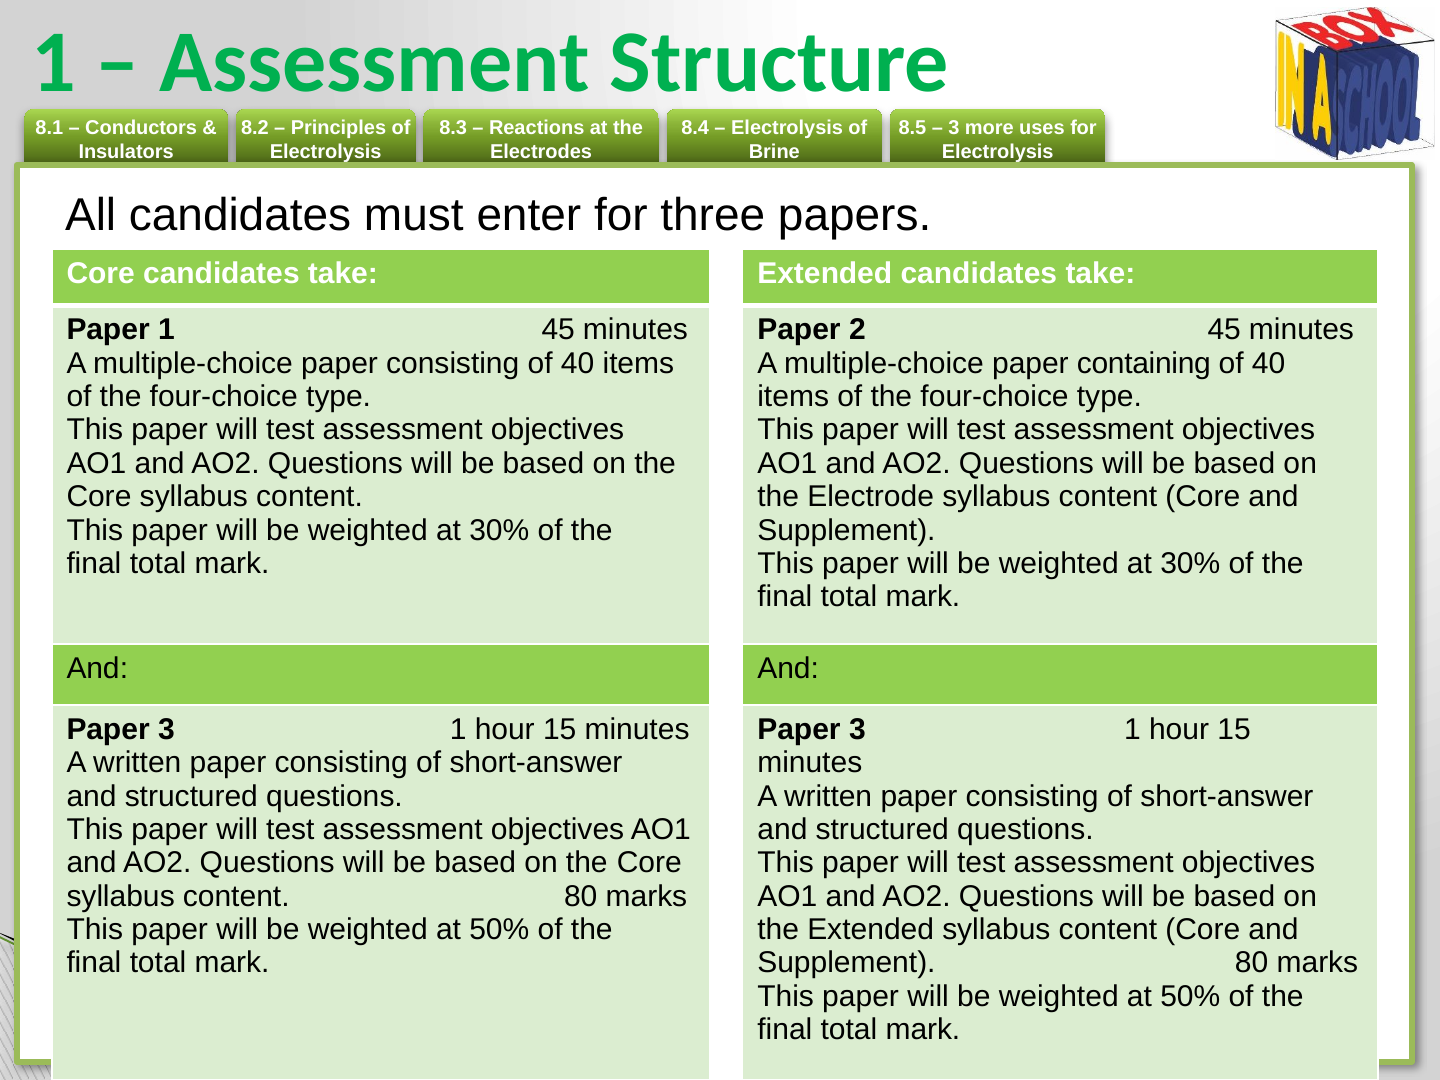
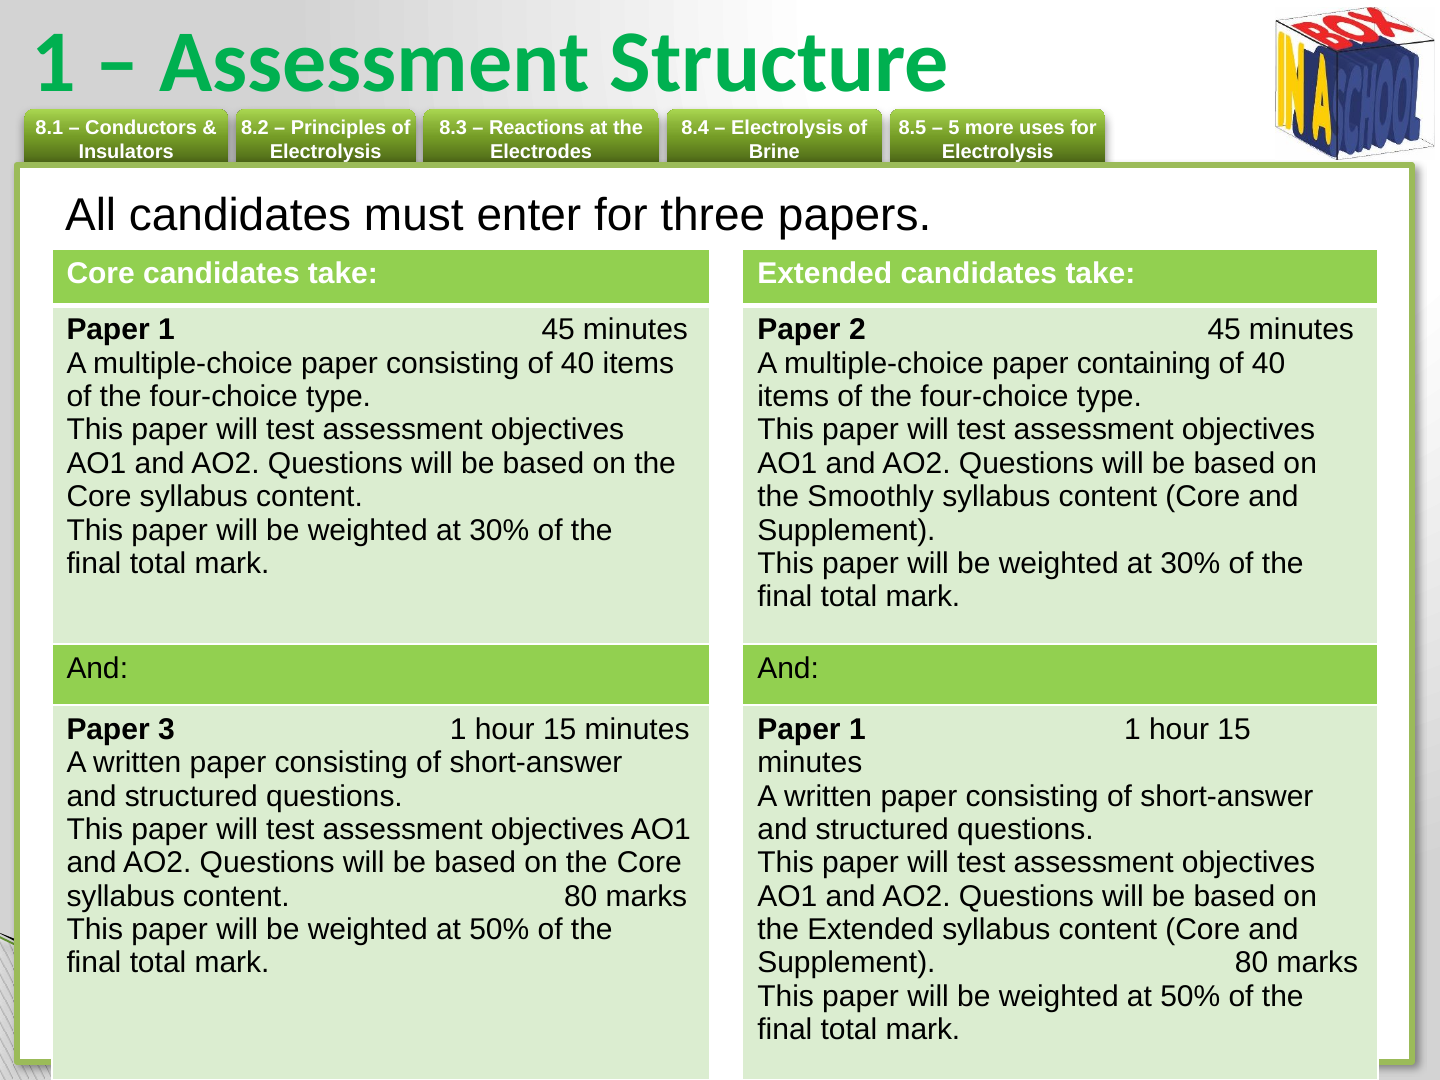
3: 3 -> 5 (954, 128)
Electrode: Electrode -> Smoothly (871, 497)
3: 3 -> 1 (857, 730)
